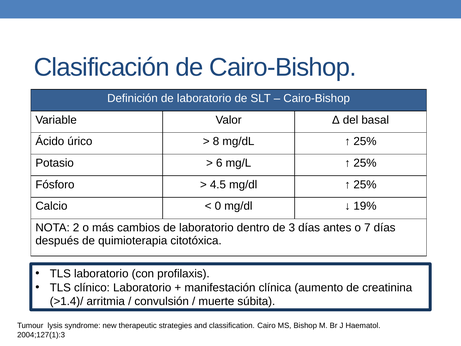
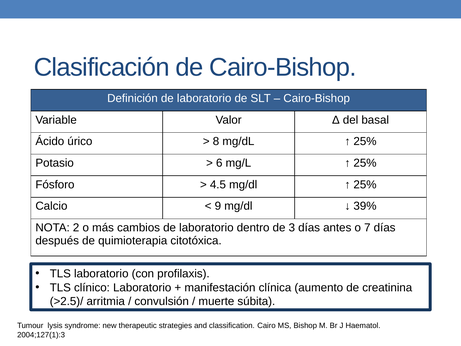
0: 0 -> 9 (218, 206)
19%: 19% -> 39% (365, 206)
>1.4)/: >1.4)/ -> >2.5)/ (67, 301)
